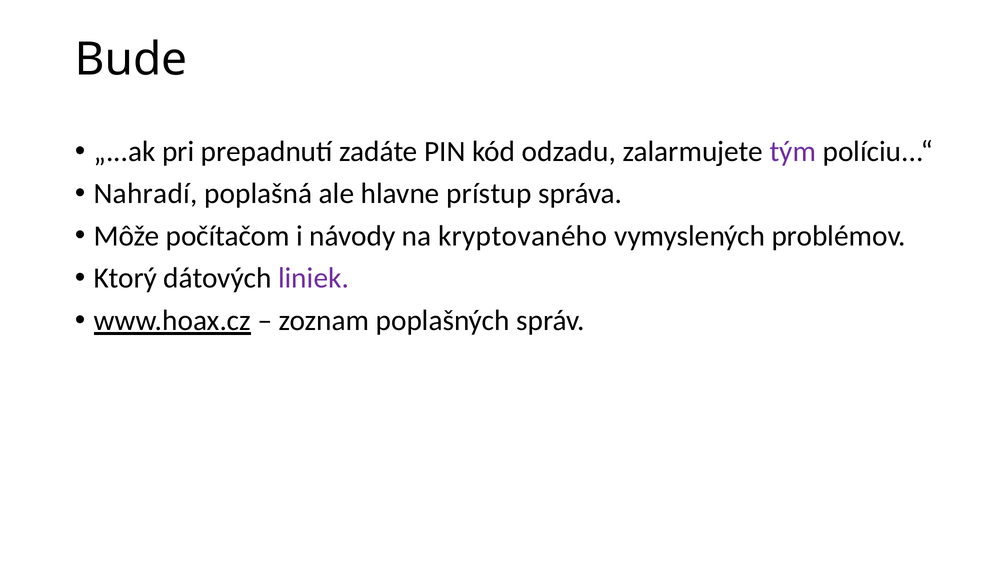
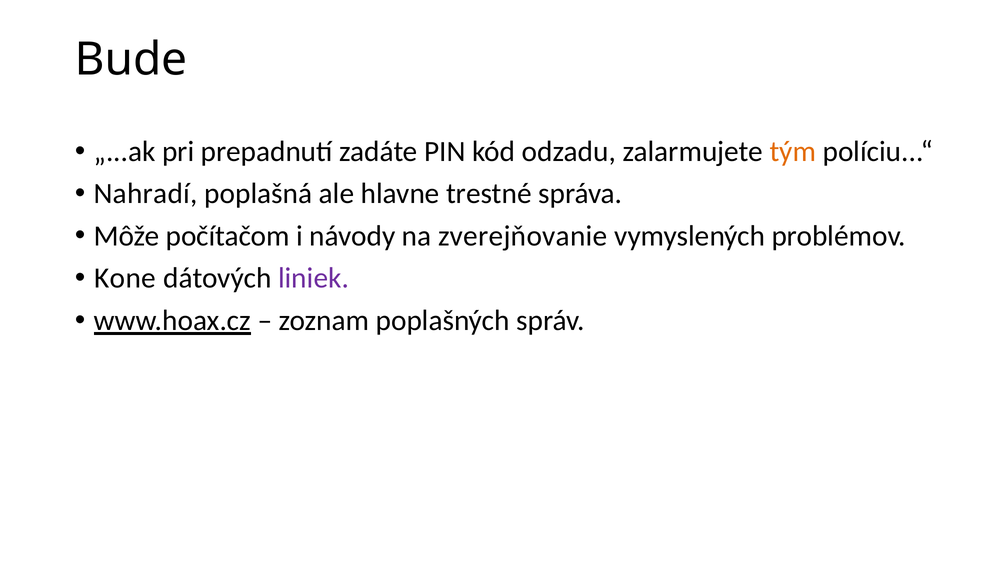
tým colour: purple -> orange (793, 151)
prístup: prístup -> trestné (489, 194)
kryptovaného: kryptovaného -> zverejňovanie (523, 236)
Ktorý: Ktorý -> Kone (125, 278)
